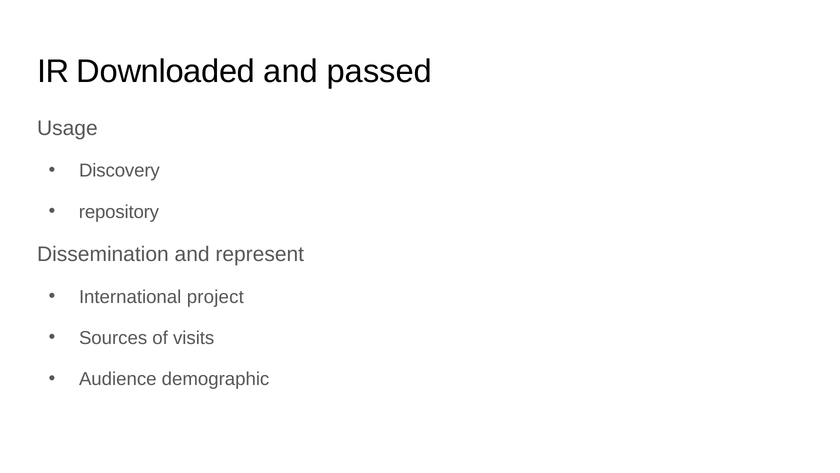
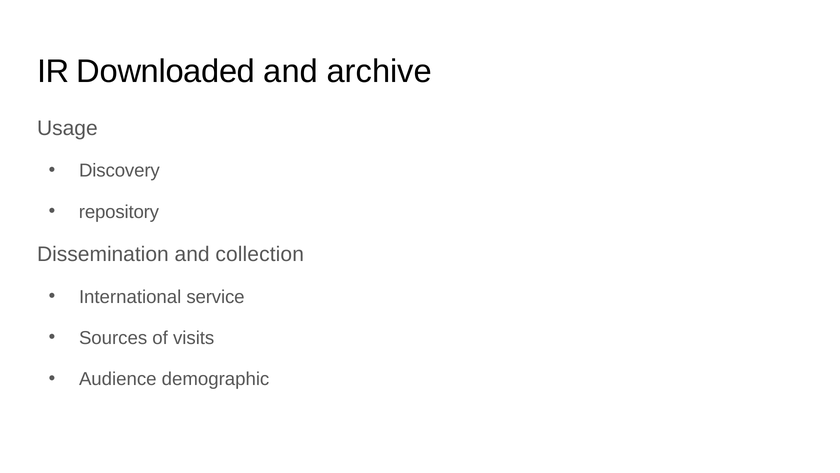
passed: passed -> archive (379, 71)
represent: represent -> collection (260, 254)
project: project -> service (215, 297)
